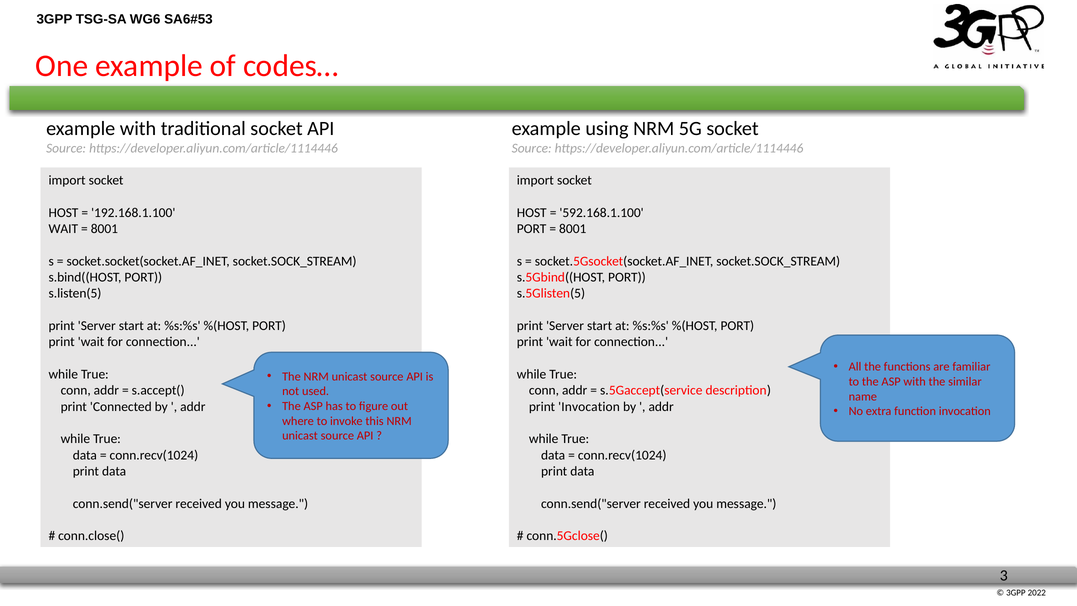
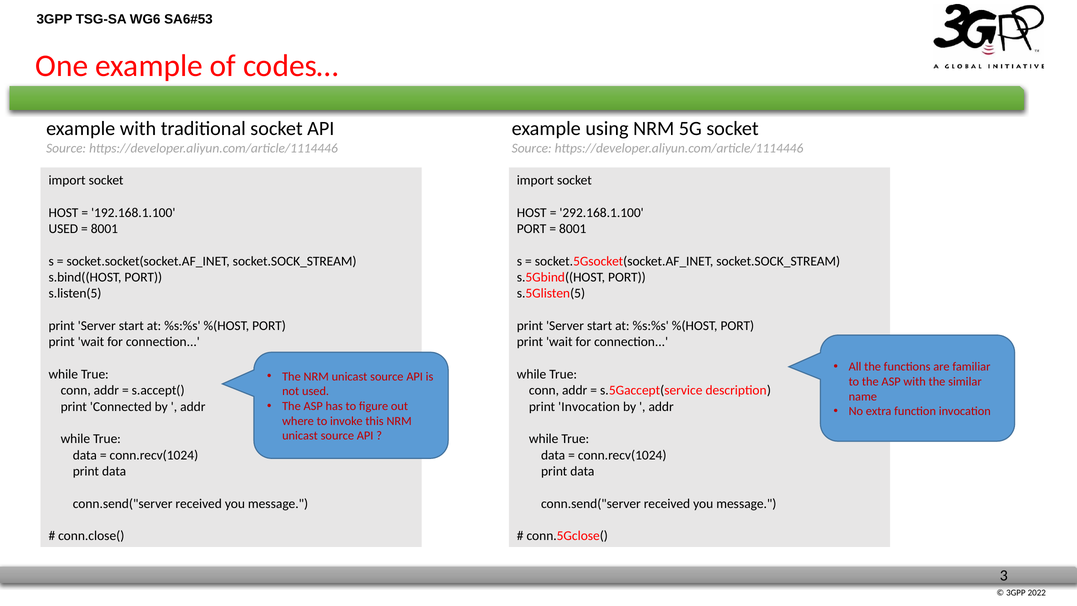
592.168.1.100: 592.168.1.100 -> 292.168.1.100 (602, 213)
WAIT: WAIT -> USED (63, 229)
